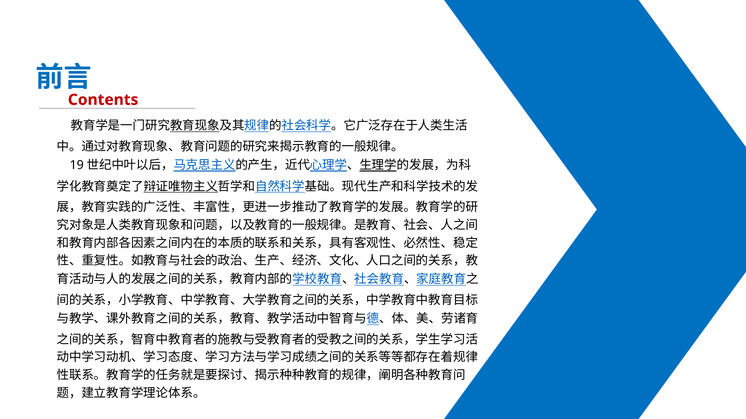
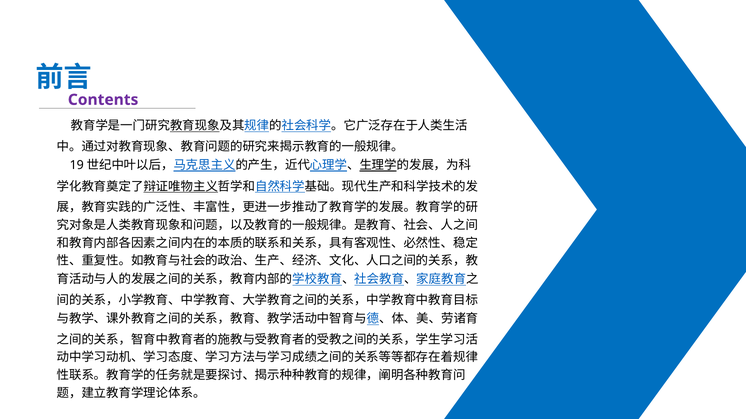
Contents colour: red -> purple (103, 100)
